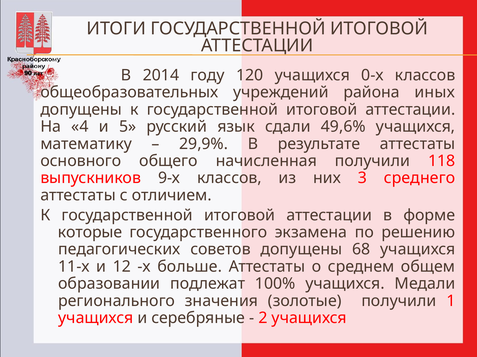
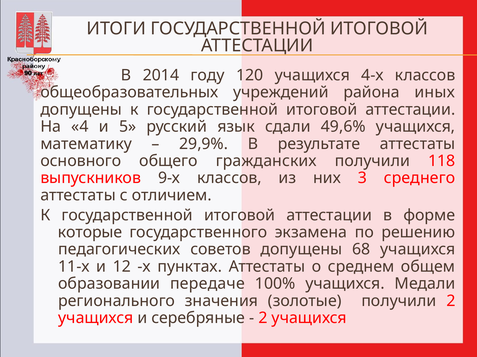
0-х: 0-х -> 4-х (372, 75)
начисленная: начисленная -> гражданских (266, 161)
больше: больше -> пунктах (190, 267)
подлежат: подлежат -> передаче (207, 284)
получили 1: 1 -> 2 (451, 301)
